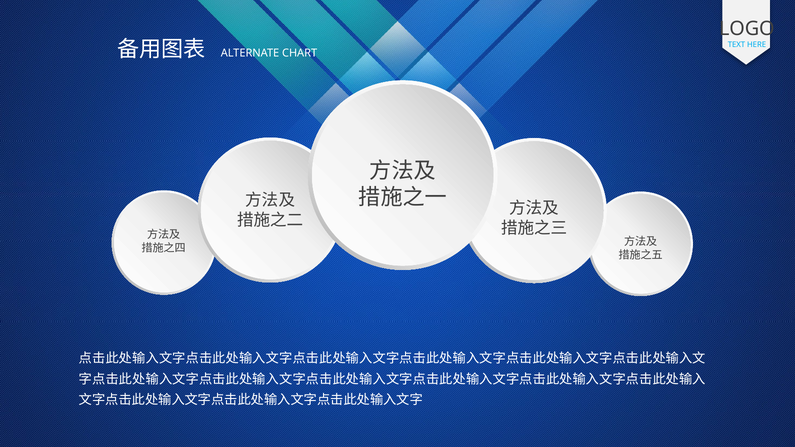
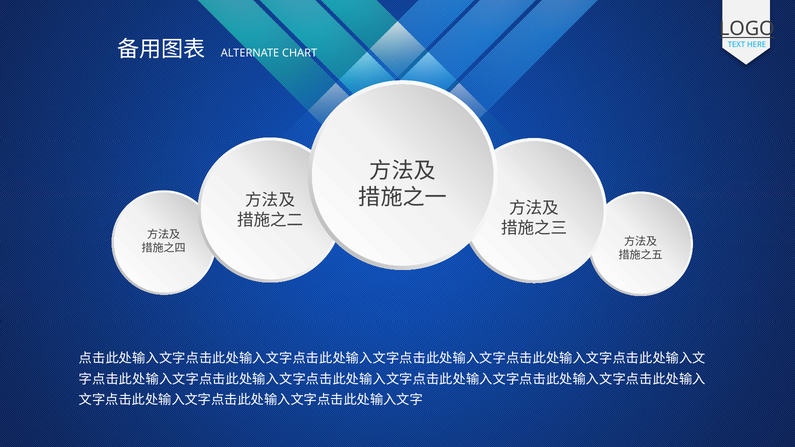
LOGO underline: none -> present (747, 29)
